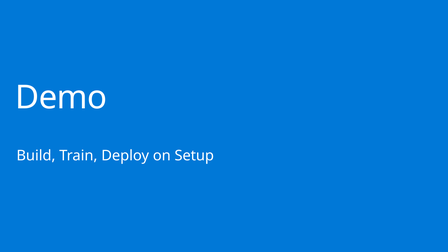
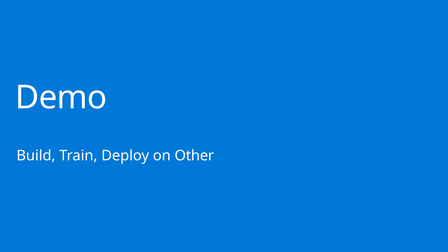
Setup: Setup -> Other (194, 156)
